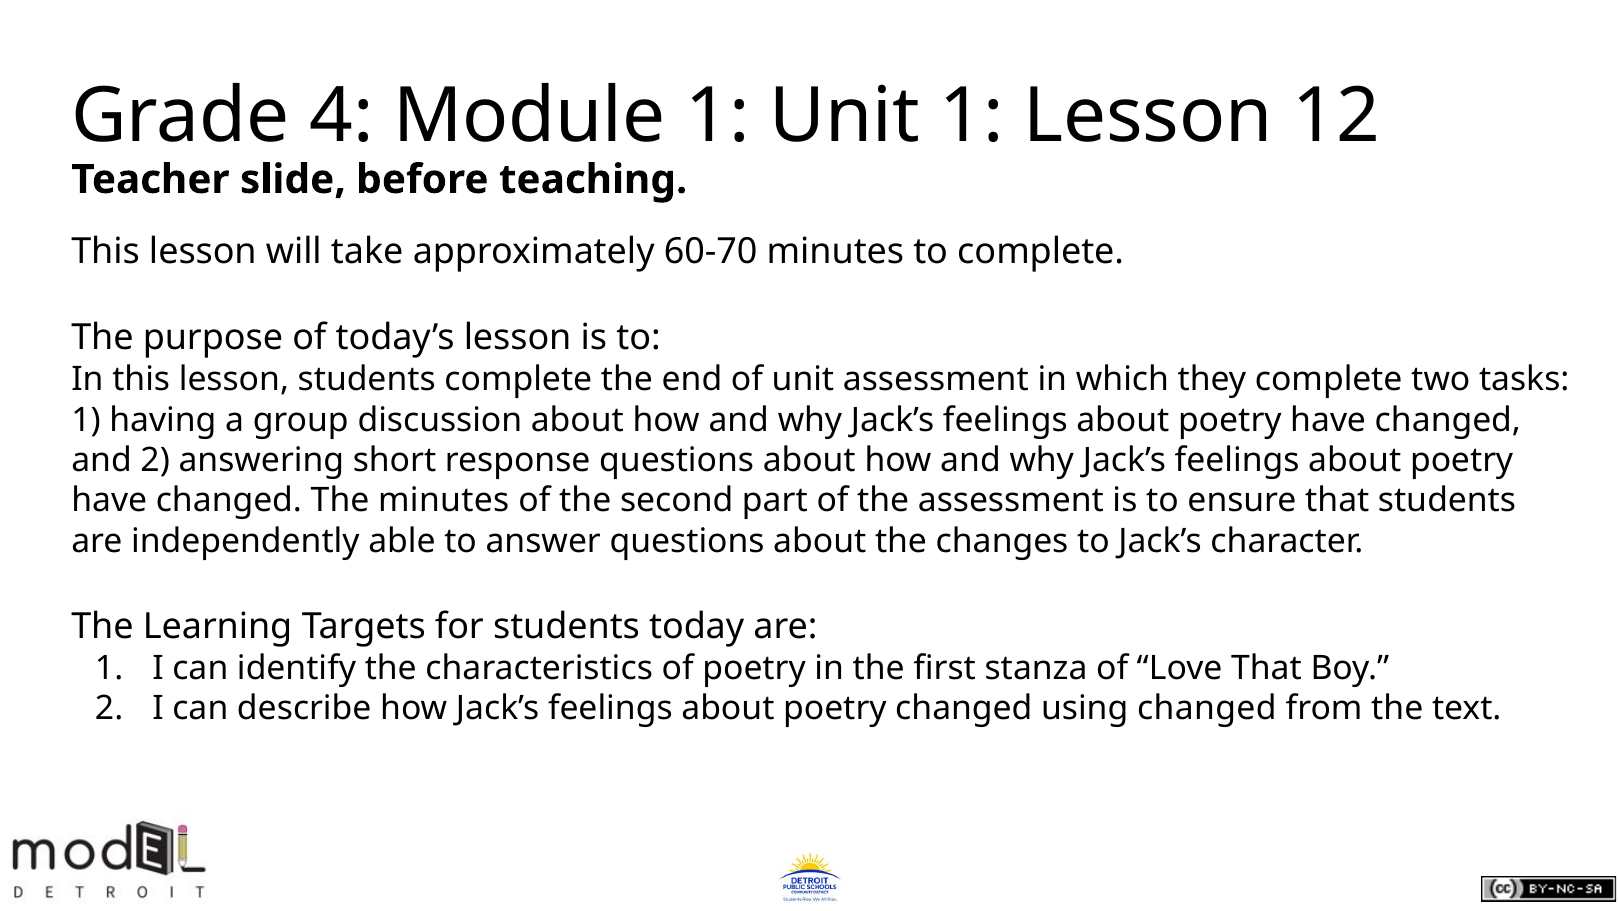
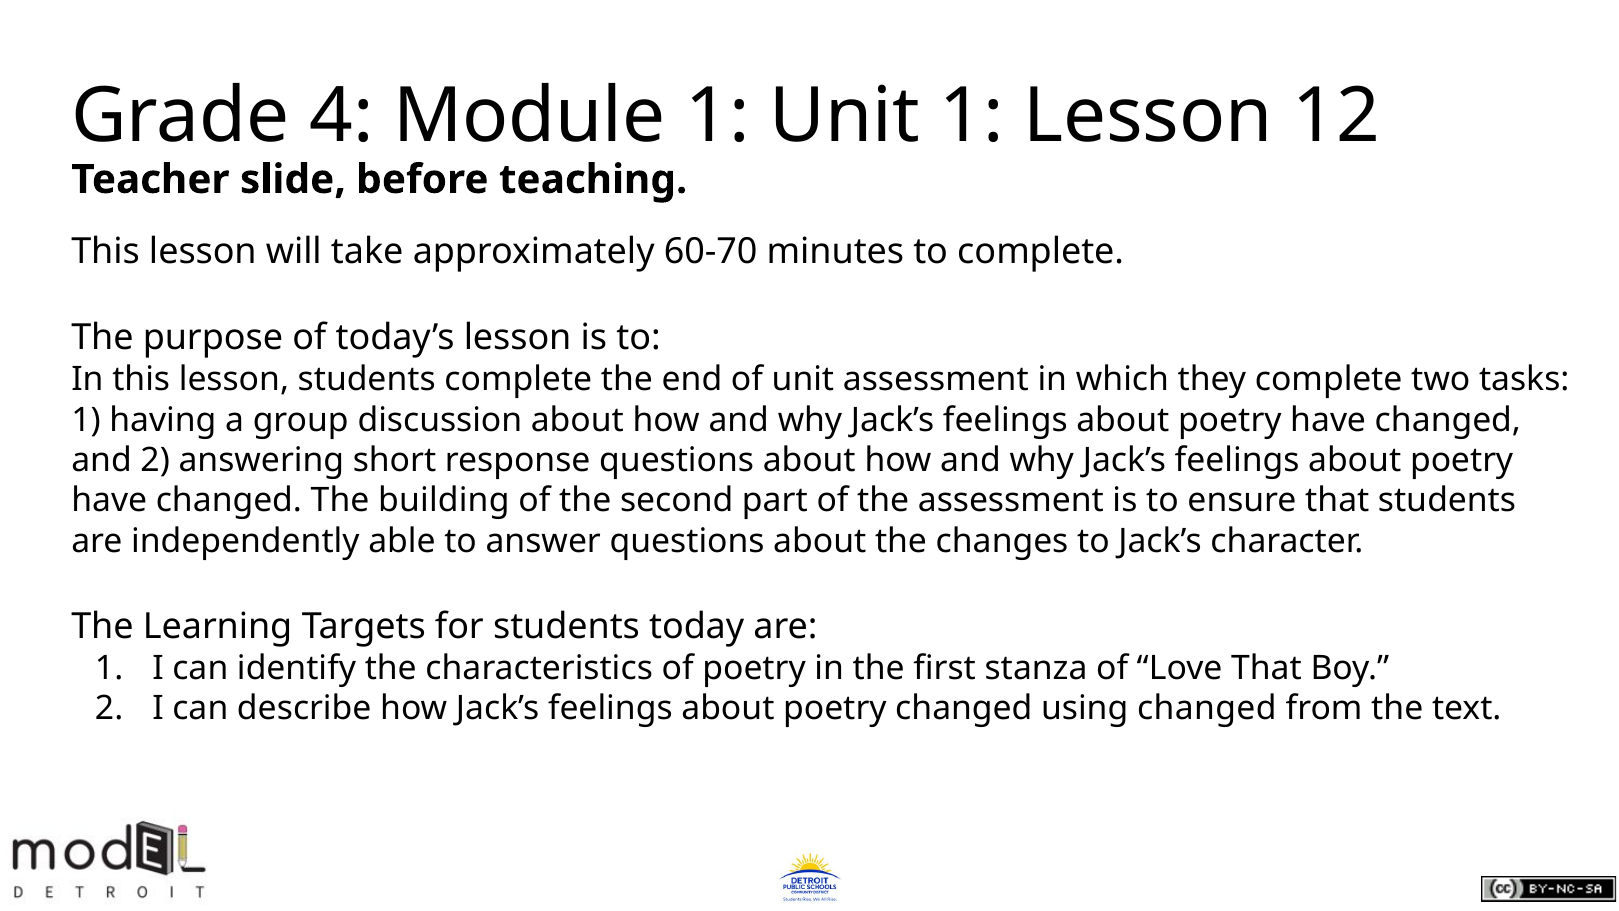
The minutes: minutes -> building (444, 501)
